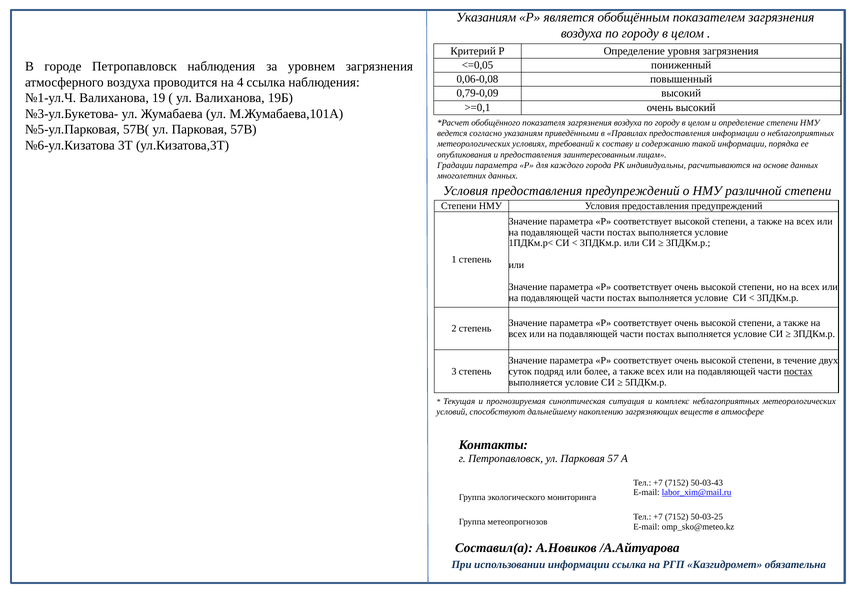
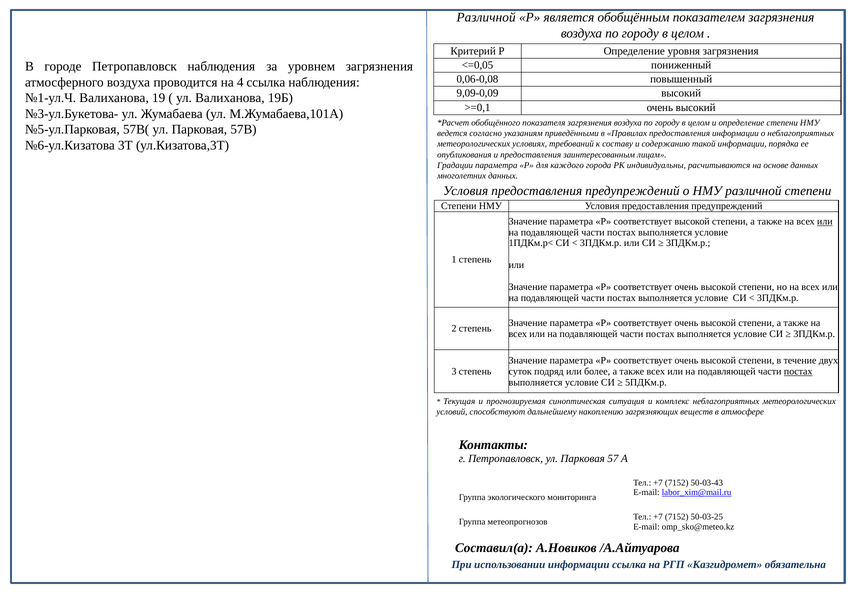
Указаниям: Указаниям -> Различной (486, 18)
0,79-0,09: 0,79-0,09 -> 9,09-0,09 (477, 93)
или underline: none -> present (825, 221)
